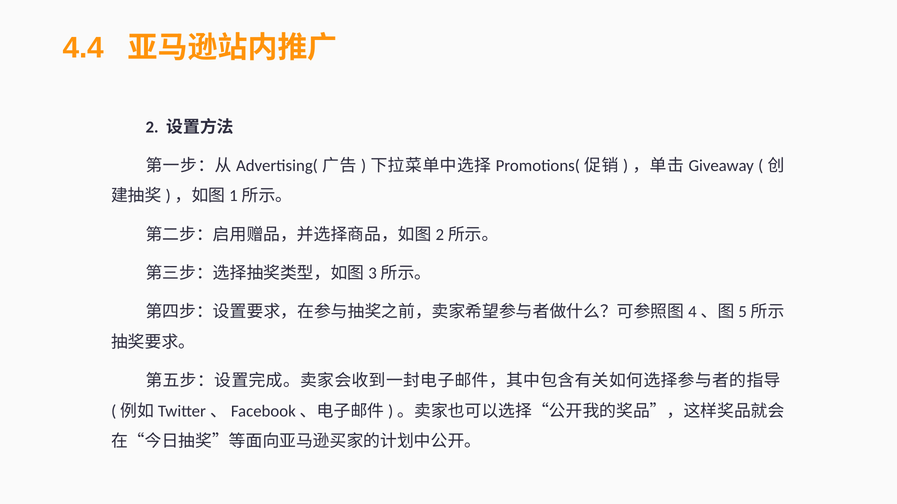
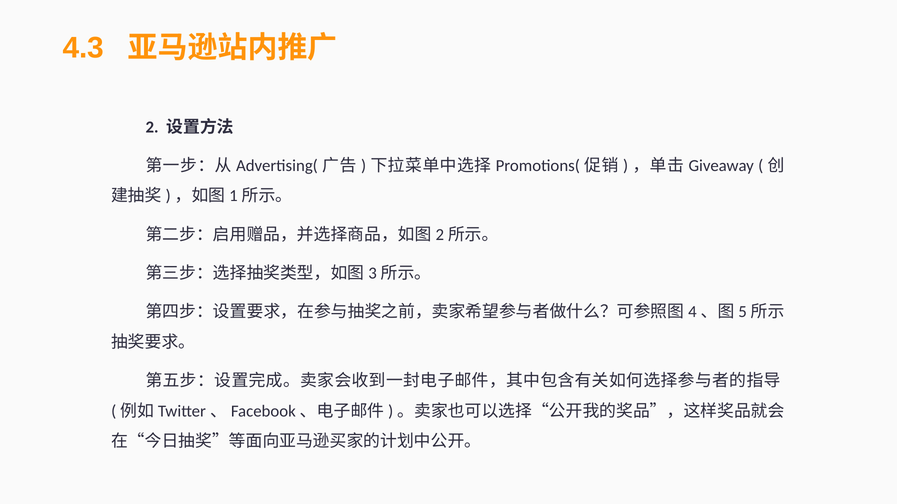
4.4: 4.4 -> 4.3 (83, 48)
